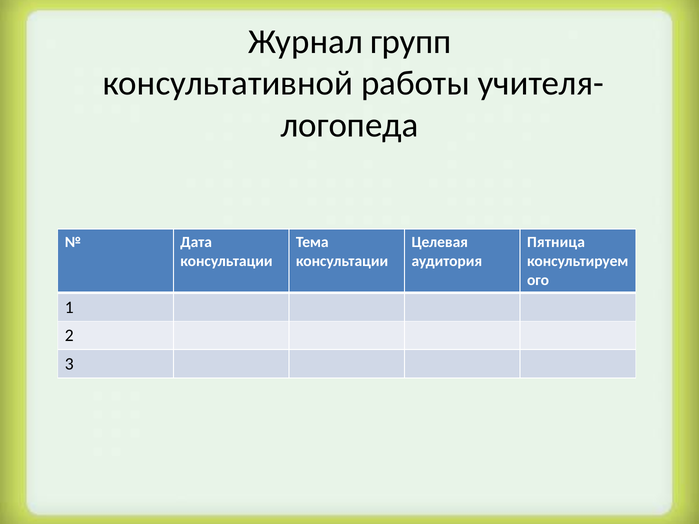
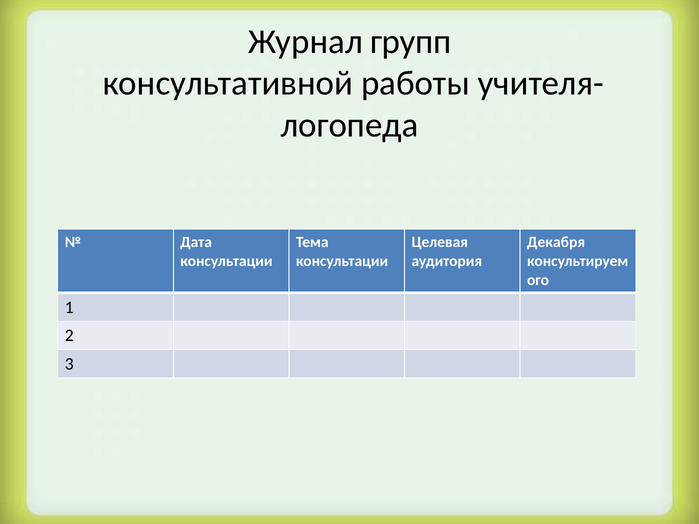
Пятница: Пятница -> Декабря (556, 242)
